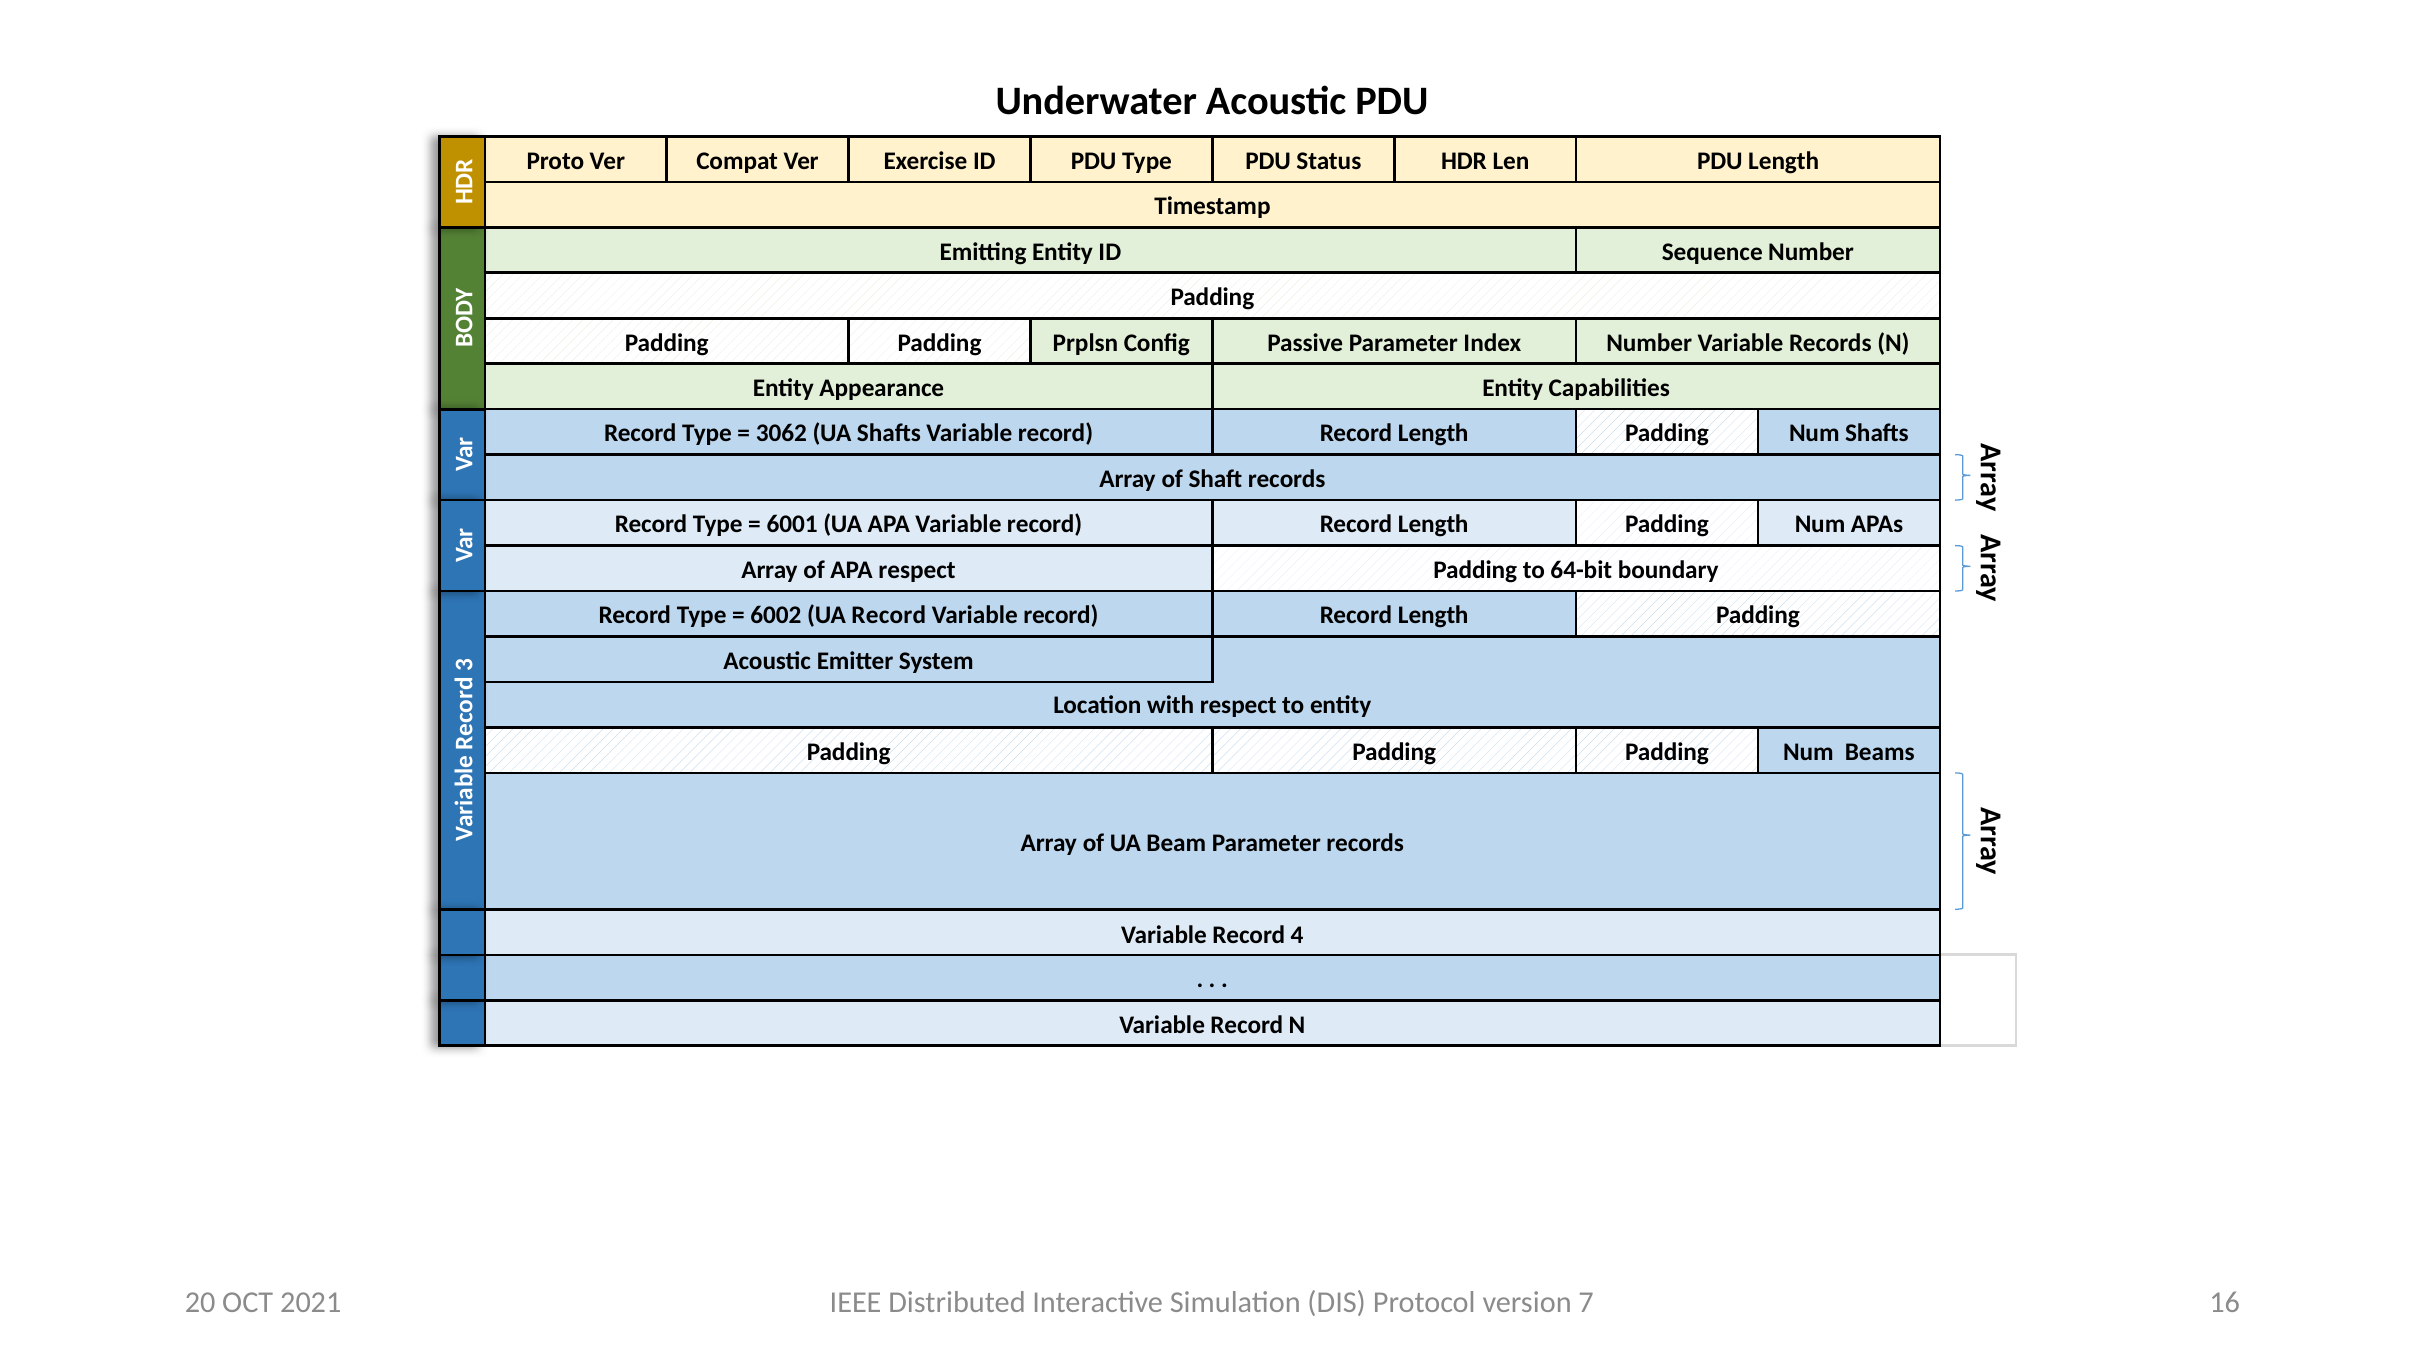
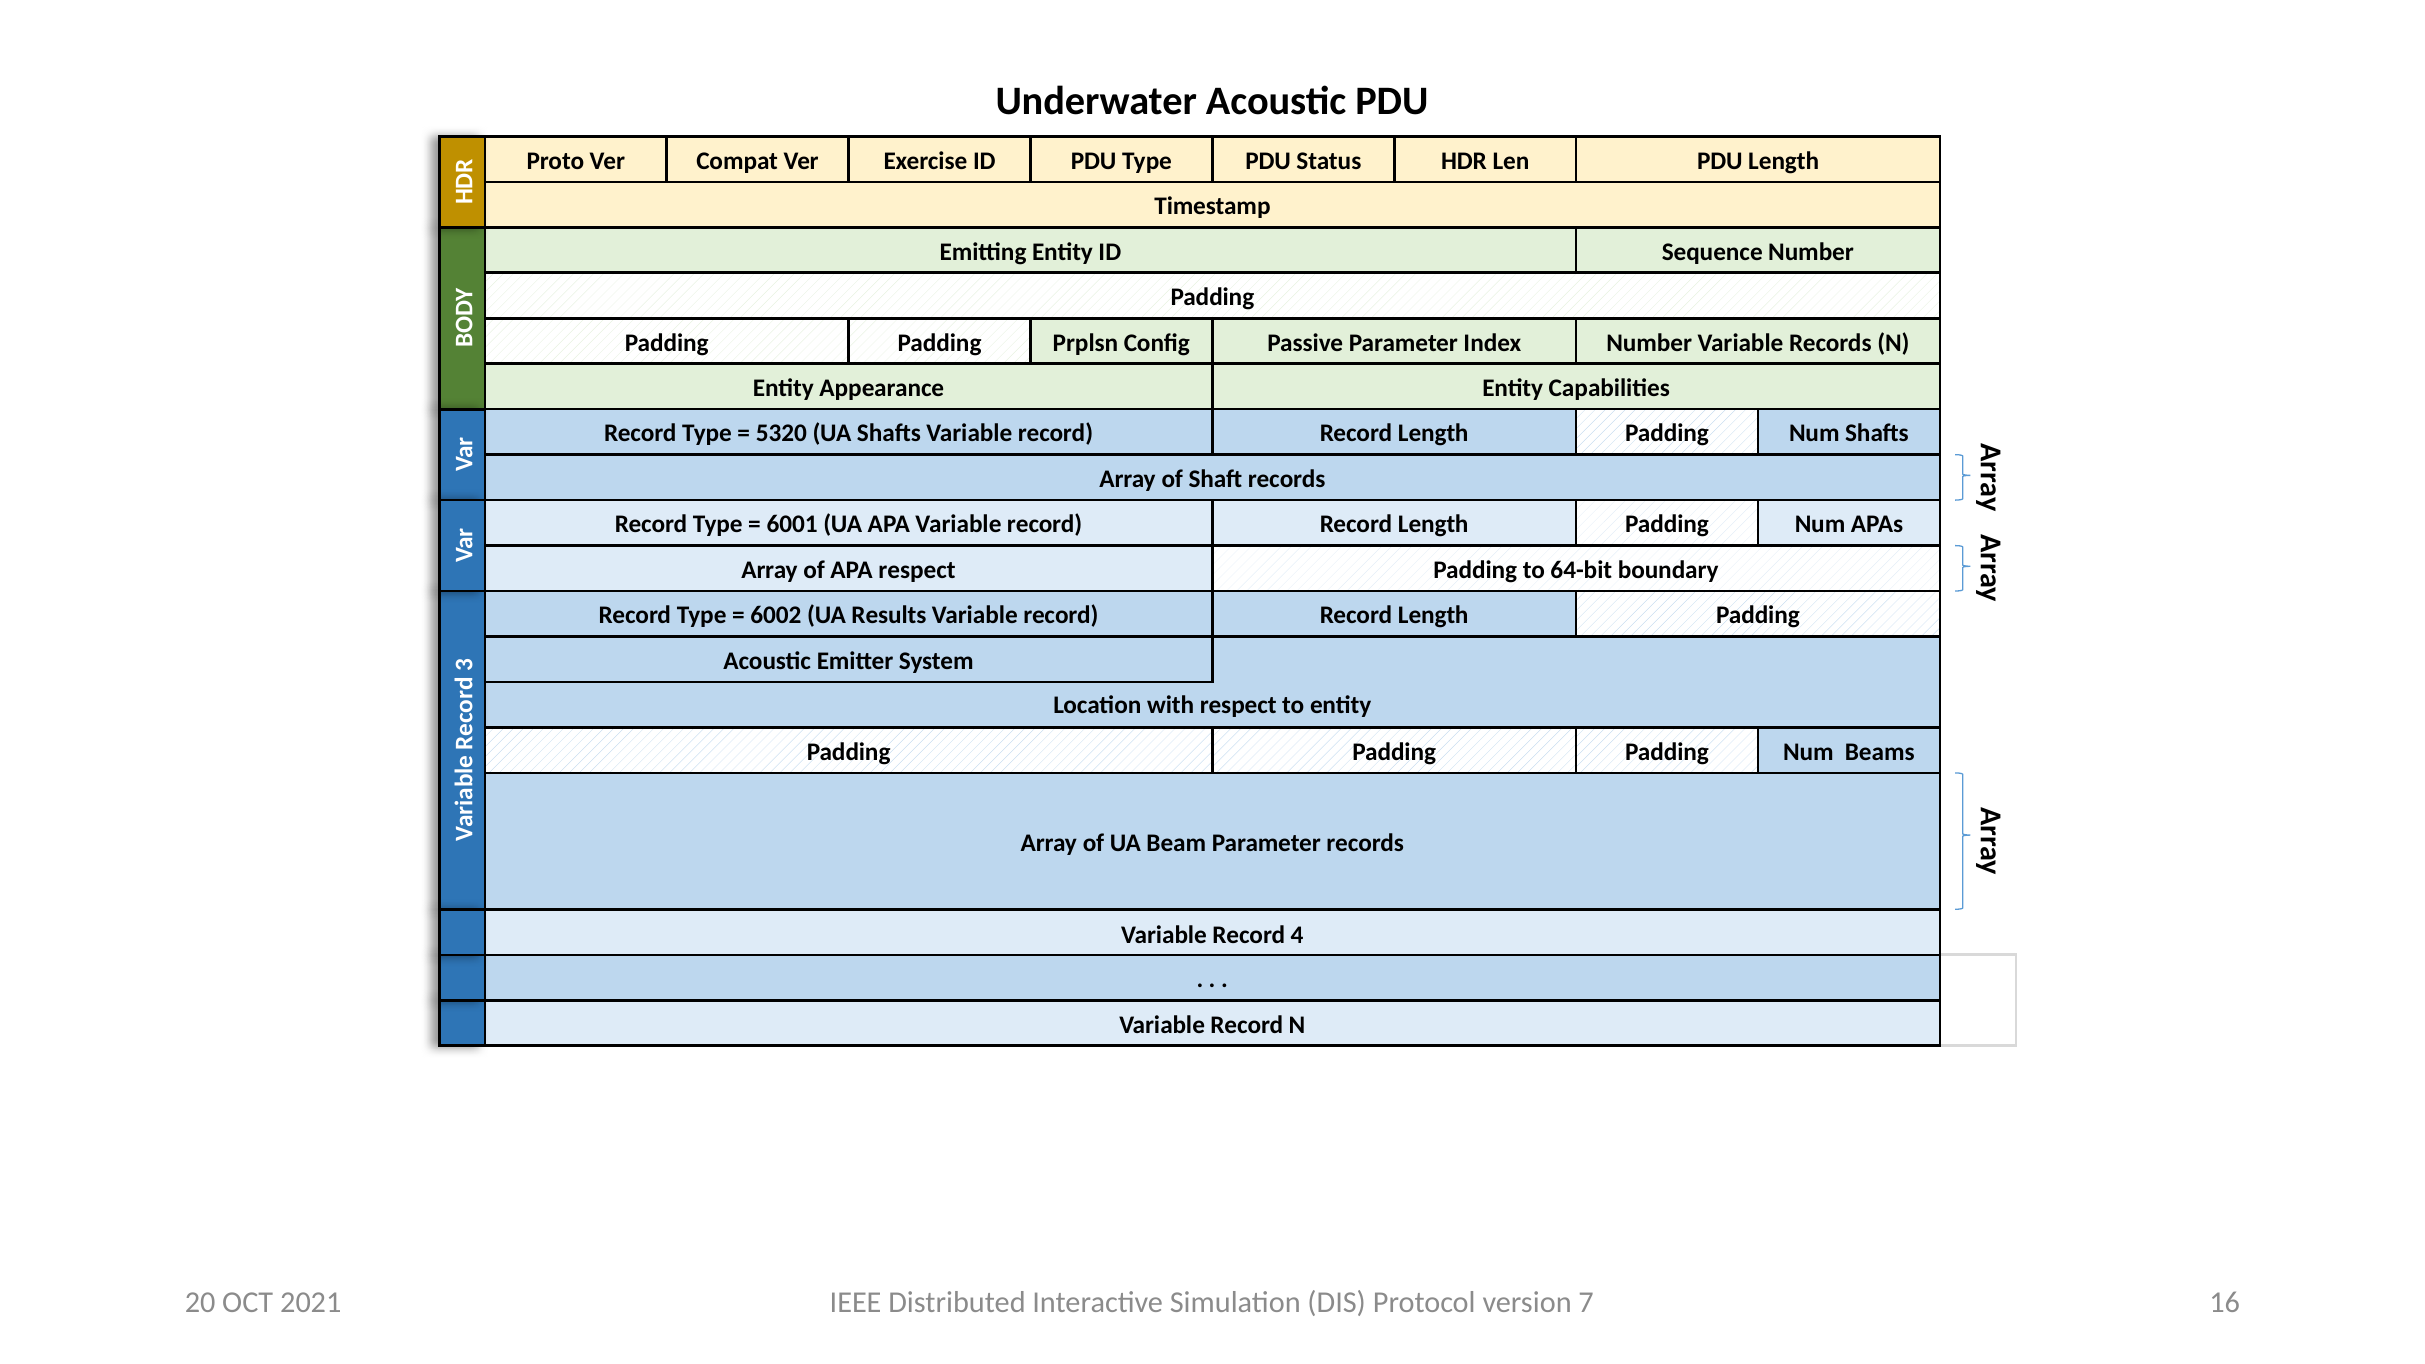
3062: 3062 -> 5320 (781, 434)
UA Record: Record -> Results (889, 616)
